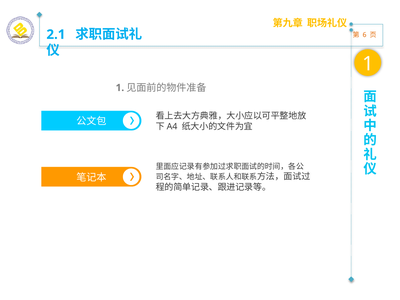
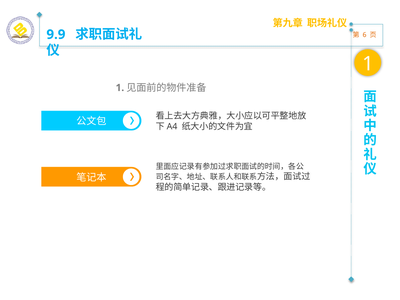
2.1: 2.1 -> 9.9 (56, 34)
